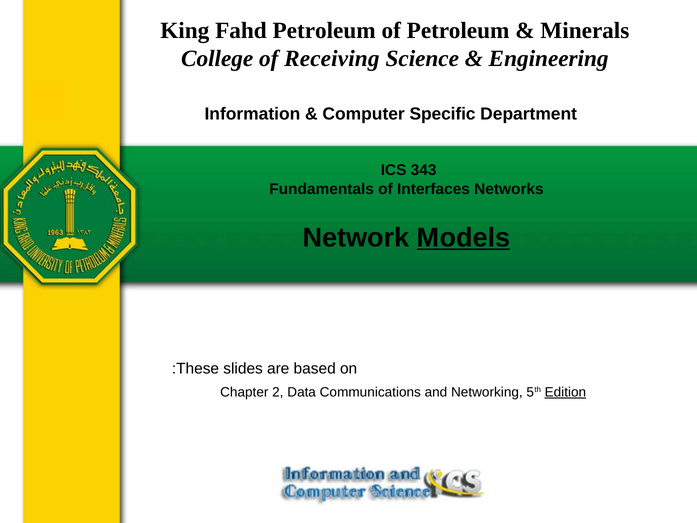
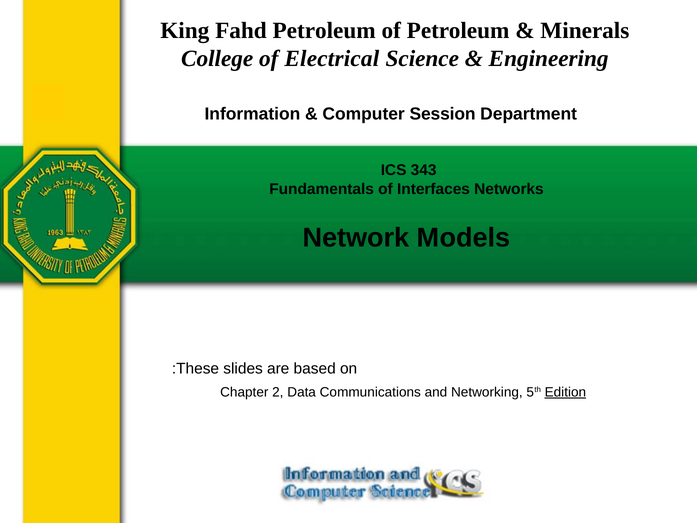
Receiving: Receiving -> Electrical (332, 58)
Specific: Specific -> Session (443, 114)
Models underline: present -> none (464, 238)
